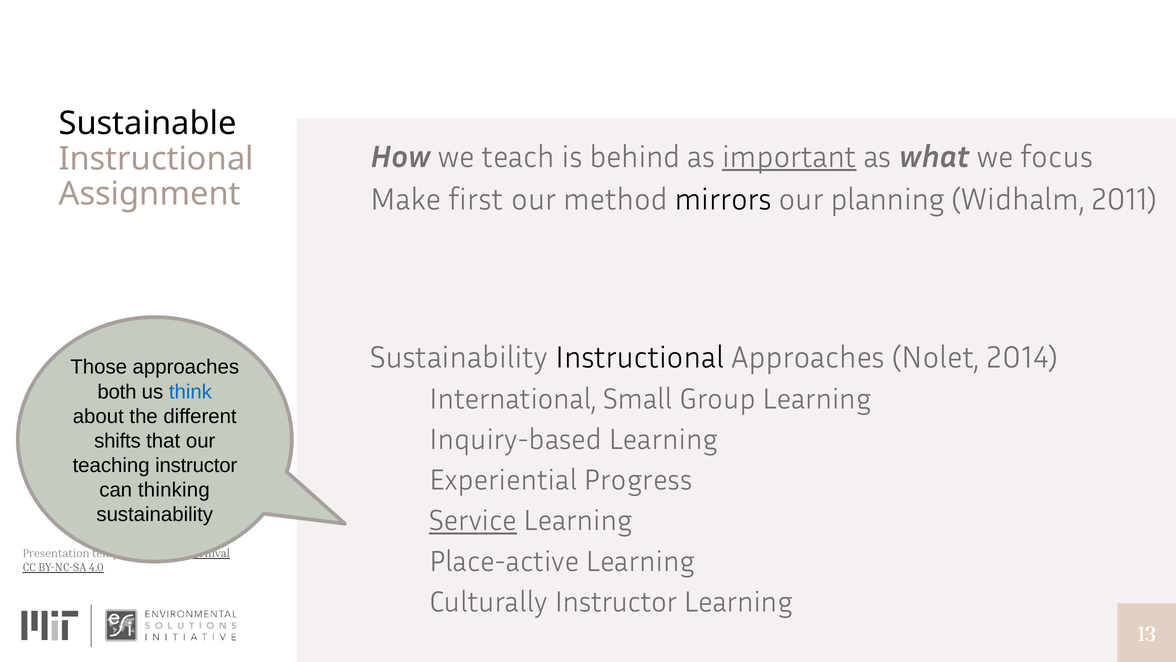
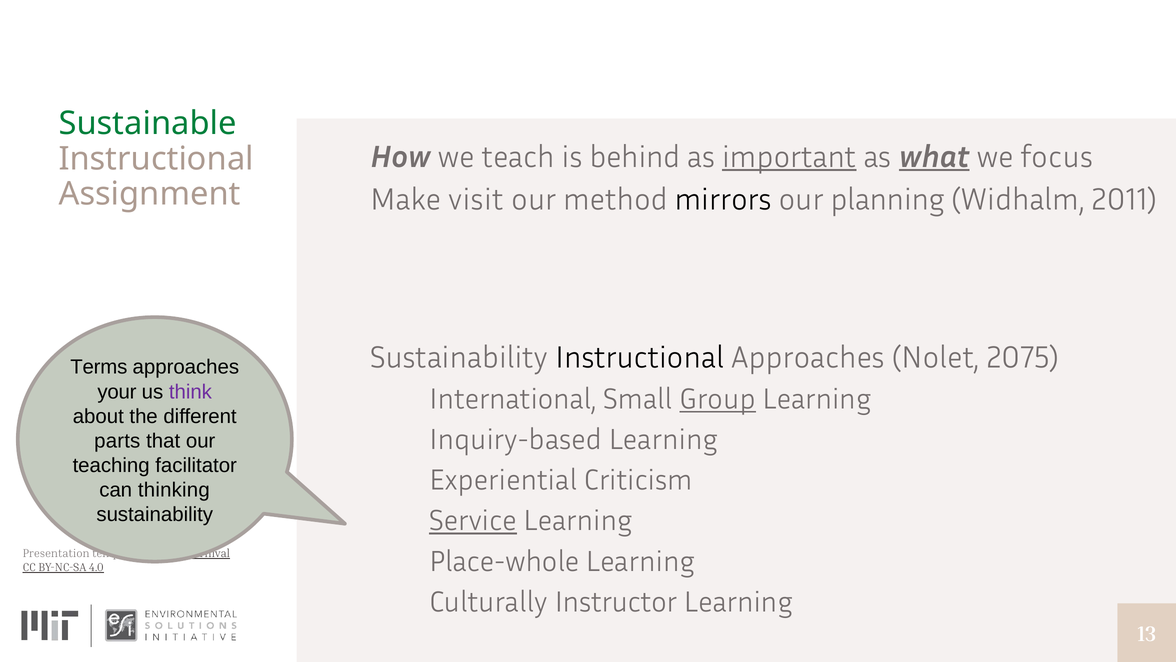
Sustainable colour: black -> green (148, 123)
what underline: none -> present (934, 157)
first: first -> visit (476, 199)
2014: 2014 -> 2075 (1023, 357)
Those: Those -> Terms (99, 367)
both: both -> your (117, 391)
think colour: blue -> purple (190, 391)
Group underline: none -> present (718, 399)
shifts: shifts -> parts (117, 440)
teaching instructor: instructor -> facilitator (196, 465)
Progress: Progress -> Criticism (638, 480)
Place-active: Place-active -> Place-whole (504, 561)
